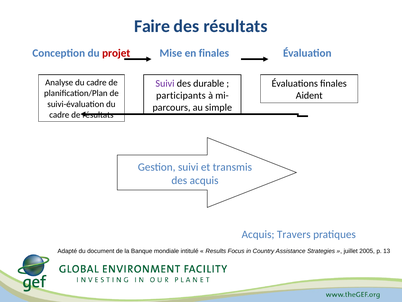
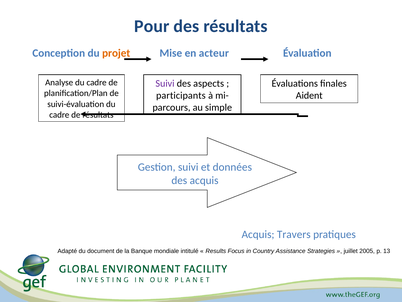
Faire: Faire -> Pour (152, 26)
projet colour: red -> orange (116, 53)
en finales: finales -> acteur (214, 53)
durable: durable -> aspects (209, 83)
transmis: transmis -> données (232, 167)
